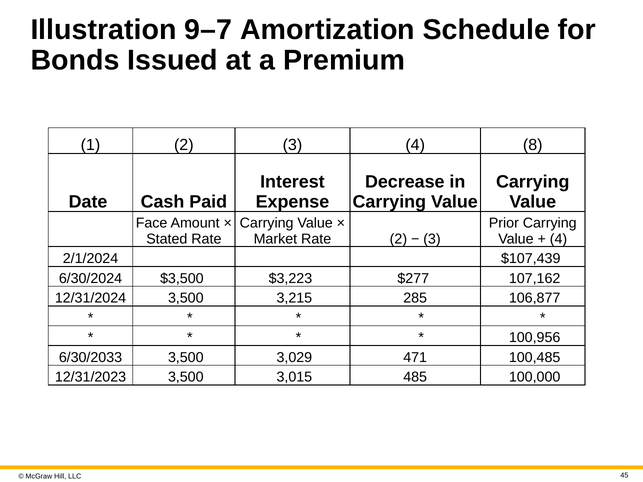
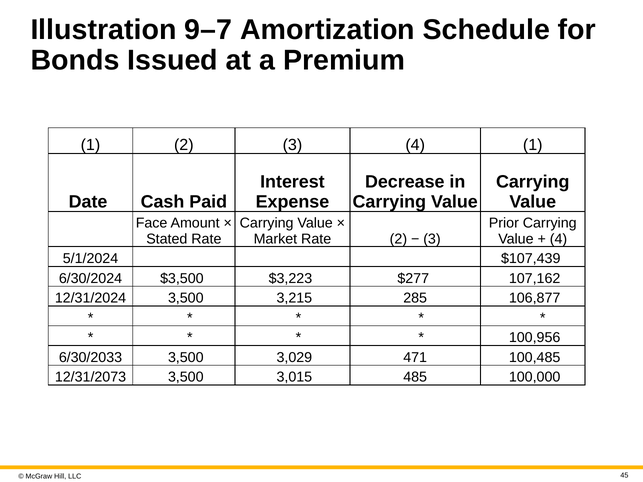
4 8: 8 -> 1 (533, 145)
2/1/2024: 2/1/2024 -> 5/1/2024 (91, 259)
12/31/2023: 12/31/2023 -> 12/31/2073 (91, 377)
